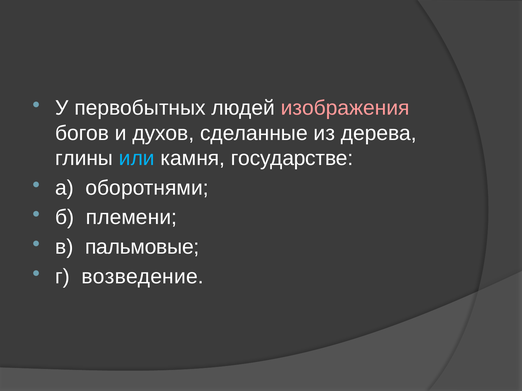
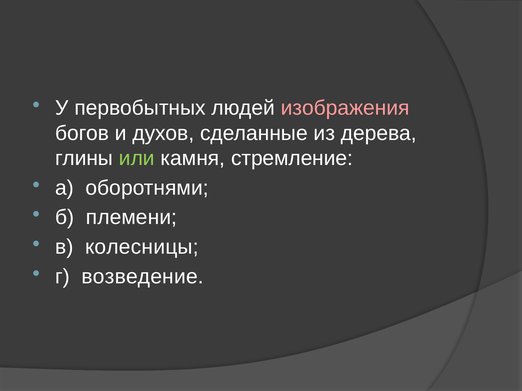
или colour: light blue -> light green (137, 158)
государстве: государстве -> стремление (292, 158)
пальмовые: пальмовые -> колесницы (142, 247)
